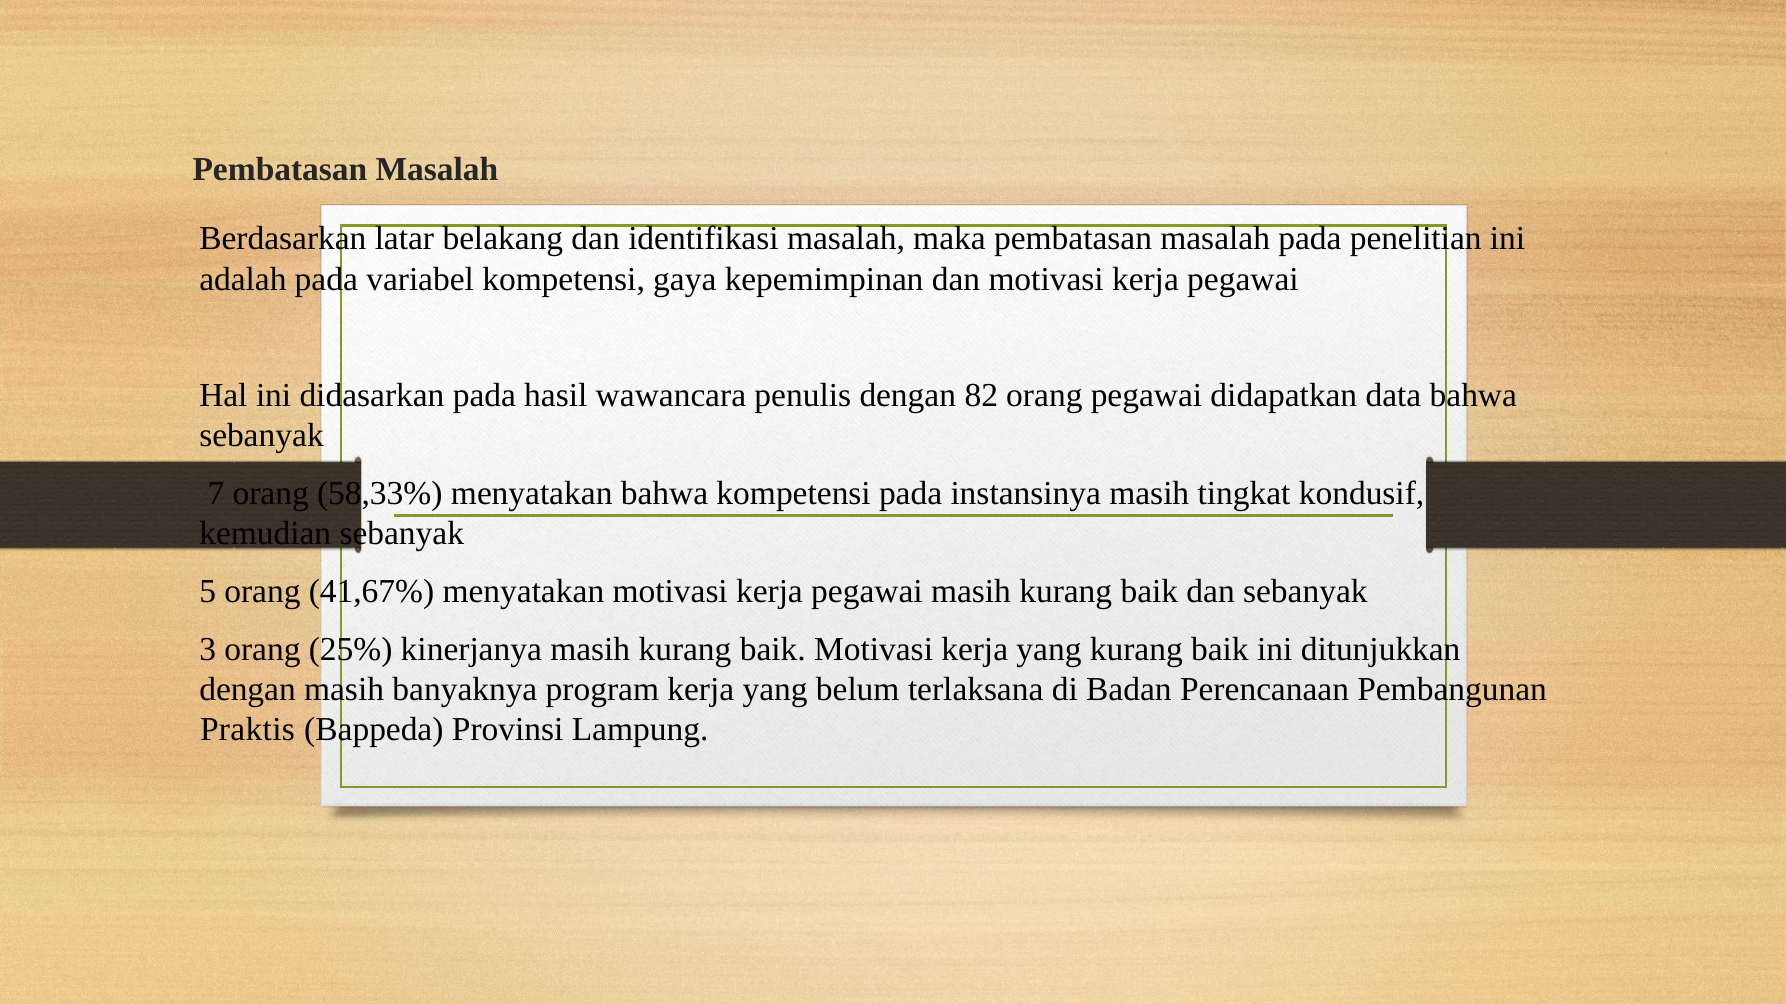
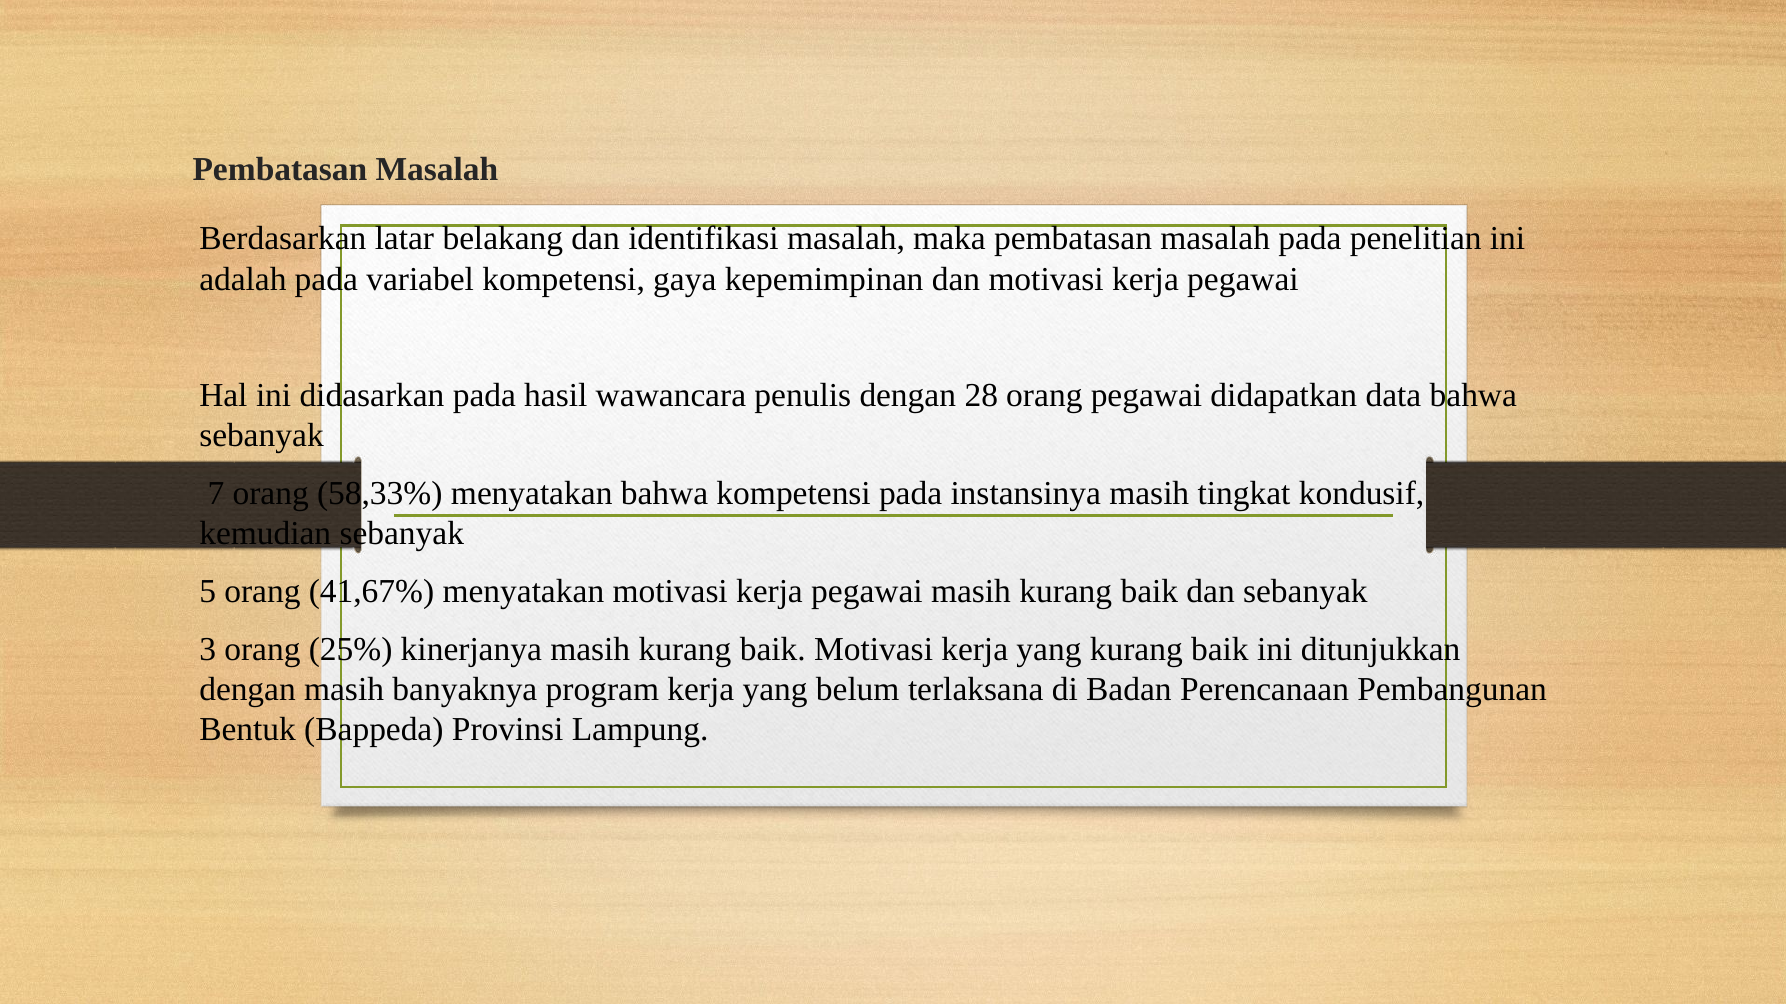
82: 82 -> 28 (981, 395)
Praktis: Praktis -> Bentuk (248, 730)
